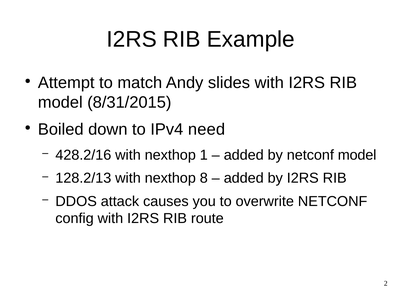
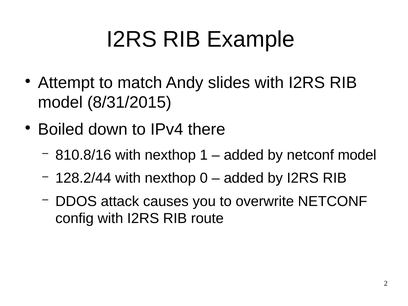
need: need -> there (207, 129)
428.2/16: 428.2/16 -> 810.8/16 (83, 155)
128.2/13: 128.2/13 -> 128.2/44 (83, 178)
8: 8 -> 0 (204, 178)
